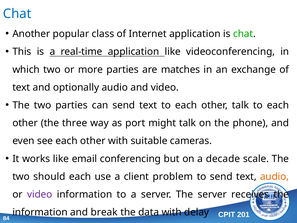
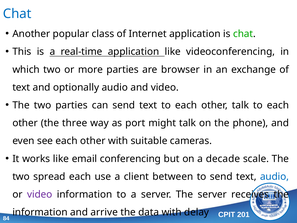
matches: matches -> browser (180, 69)
should: should -> spread (49, 176)
problem: problem -> between (173, 176)
audio colour: orange -> blue (274, 176)
break: break -> arrive (104, 212)
